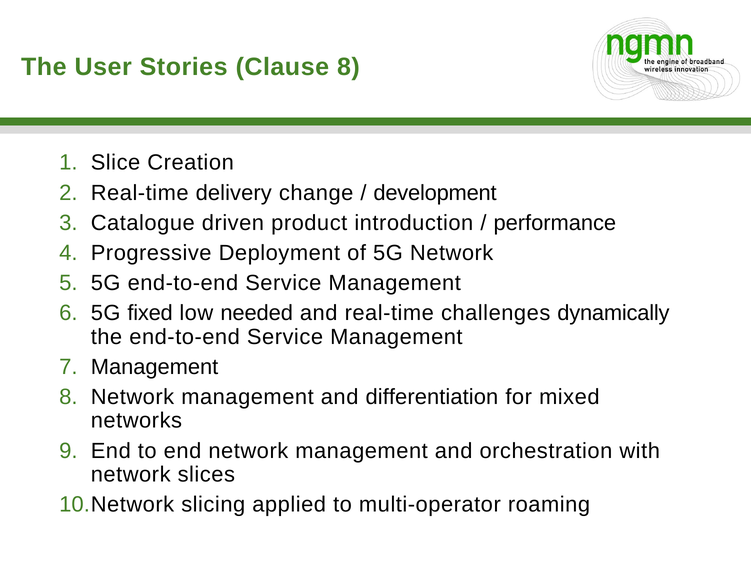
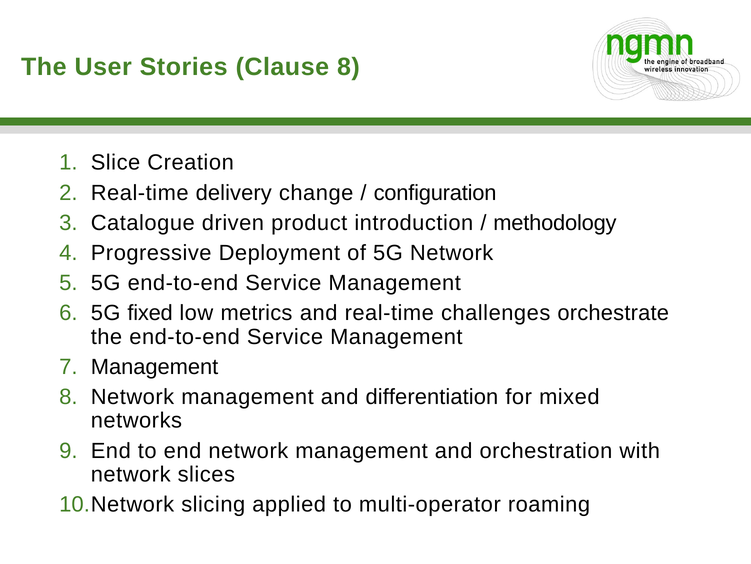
development: development -> configuration (435, 193)
performance: performance -> methodology (555, 223)
needed: needed -> metrics (257, 313)
dynamically: dynamically -> orchestrate (613, 313)
